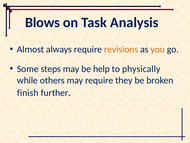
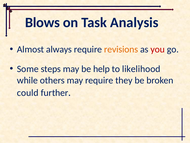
you colour: orange -> red (158, 49)
physically: physically -> likelihood (141, 69)
finish: finish -> could (28, 93)
